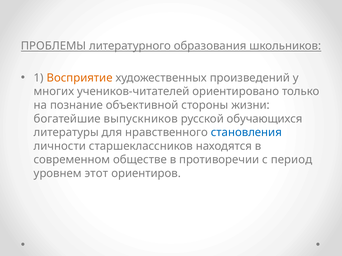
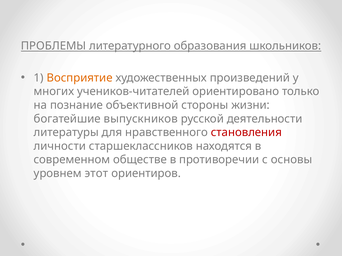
обучающихся: обучающихся -> деятельности (265, 119)
становления colour: blue -> red (246, 133)
период: период -> основы (292, 160)
